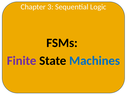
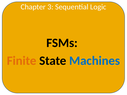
Finite colour: purple -> orange (22, 61)
